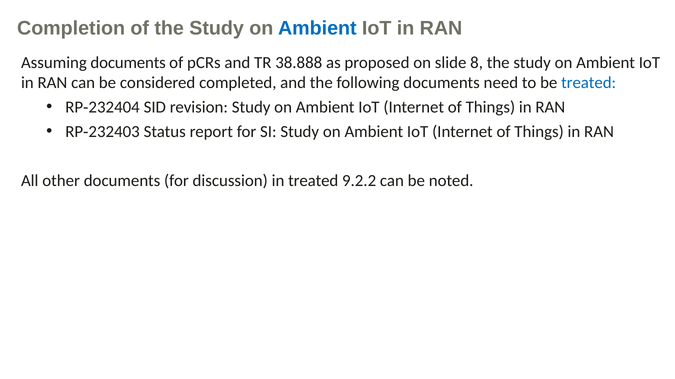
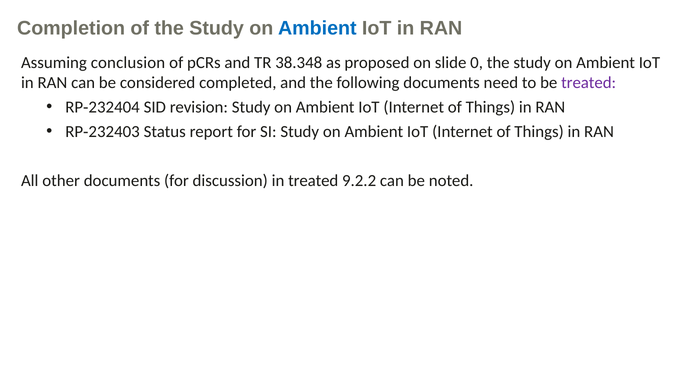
Assuming documents: documents -> conclusion (128, 63)
38.888: 38.888 -> 38.348 (299, 63)
8: 8 -> 0 (477, 63)
treated colour: blue -> purple (589, 83)
